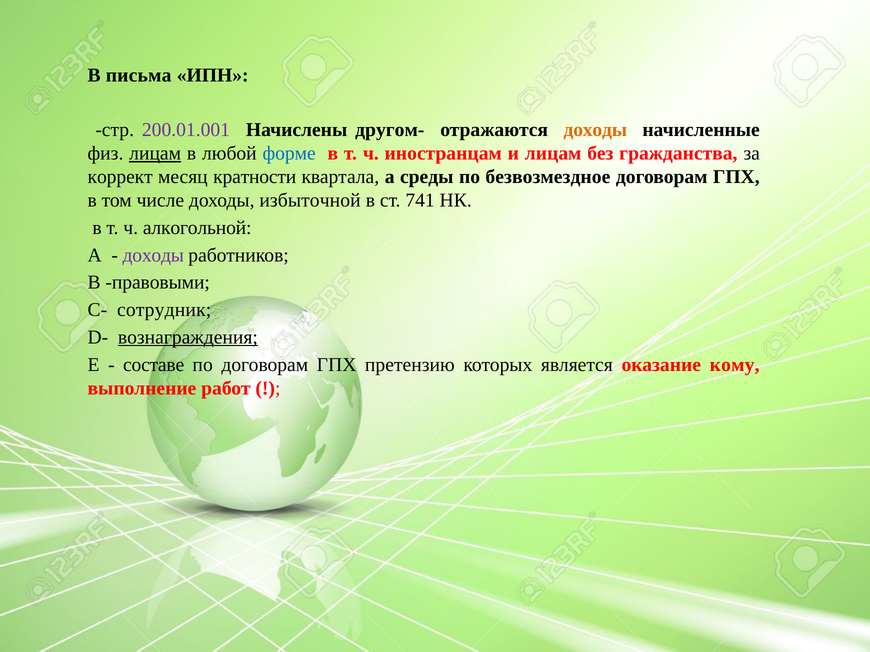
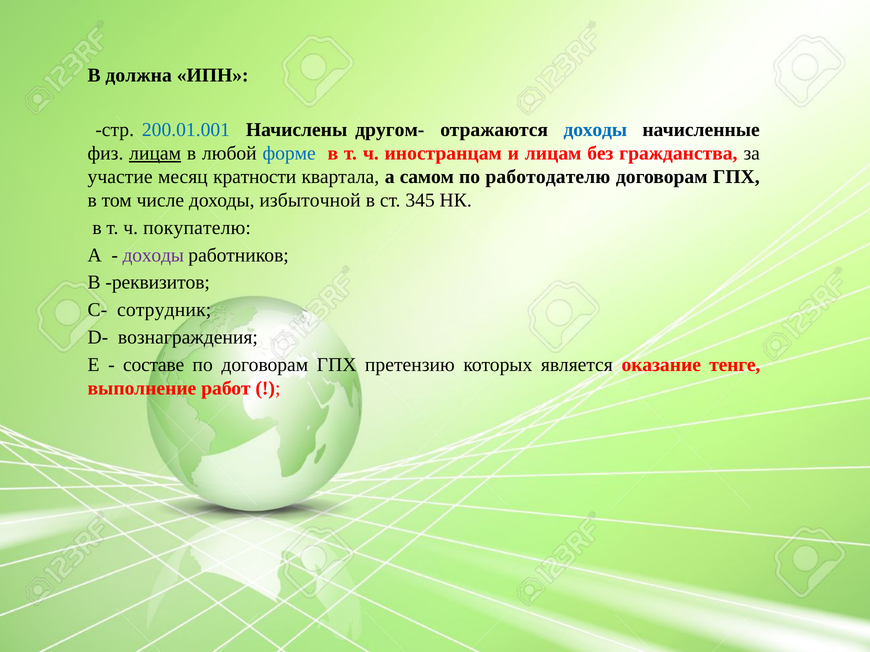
письма: письма -> должна (139, 75)
200.01.001 colour: purple -> blue (186, 130)
доходы colour: orange -> blue (595, 130)
коррект: коррект -> участие (120, 177)
среды: среды -> самом (427, 177)
безвозмездное: безвозмездное -> работодателю (548, 177)
741: 741 -> 345 (420, 200)
алкогольной: алкогольной -> покупателю (197, 228)
правовыми: правовыми -> реквизитов (158, 283)
вознаграждения underline: present -> none (188, 337)
кому: кому -> тенге (735, 365)
